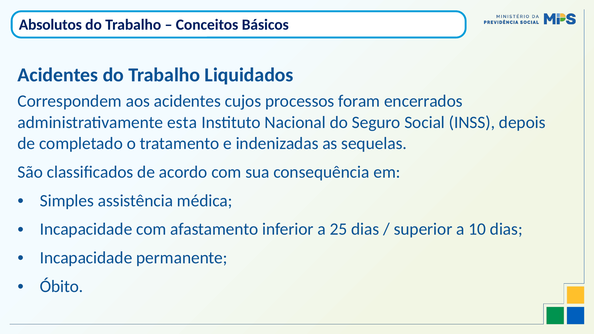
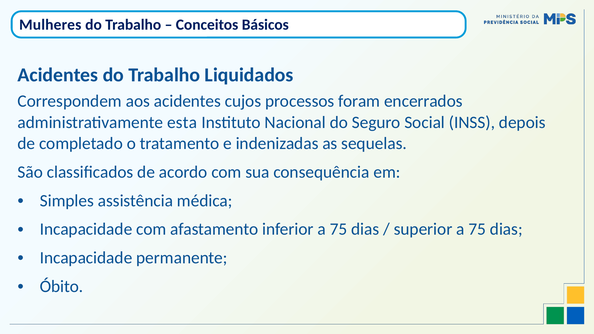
Absolutos: Absolutos -> Mulheres (50, 25)
inferior a 25: 25 -> 75 (338, 229)
superior a 10: 10 -> 75 (477, 229)
